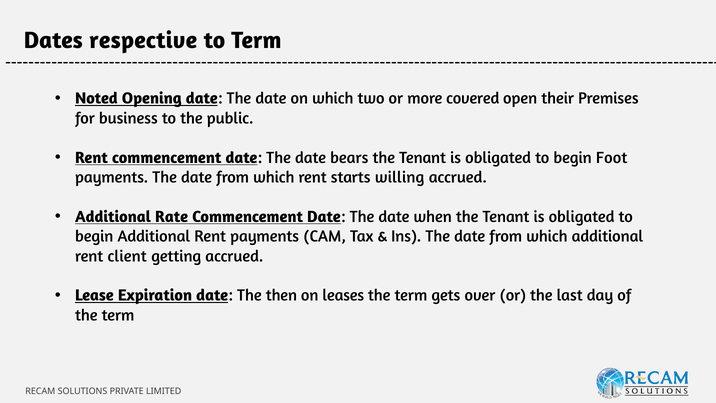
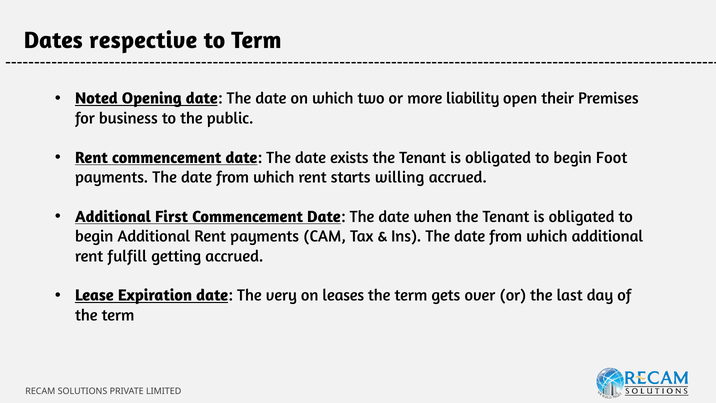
covered: covered -> liability (473, 98)
bears: bears -> exists (349, 158)
Rate: Rate -> First (172, 217)
client: client -> fulfill (127, 256)
then: then -> very (281, 295)
